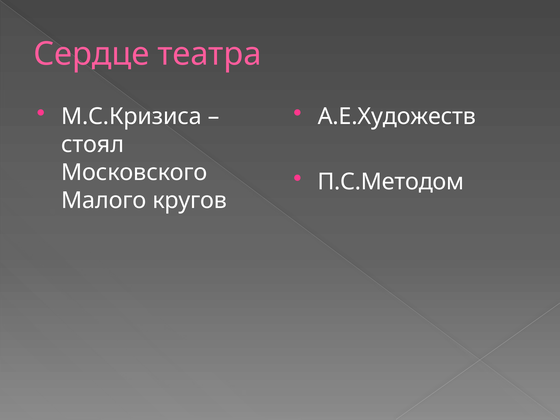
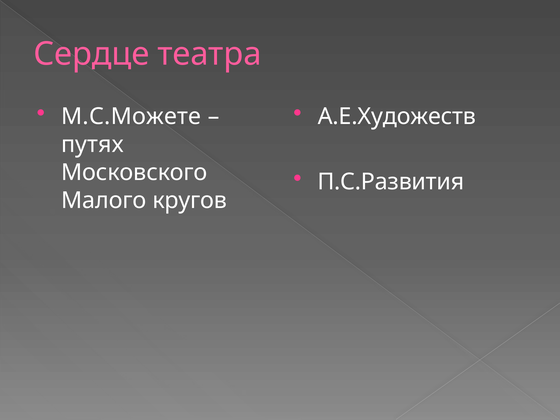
М.С.Кризиса: М.С.Кризиса -> М.С.Можете (131, 116)
стоял: стоял -> путях (92, 144)
П.С.Методом: П.С.Методом -> П.С.Развития (391, 182)
